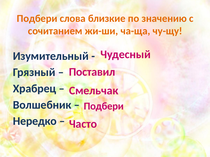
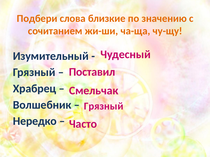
Подбери: Подбери -> Грязный (104, 107)
